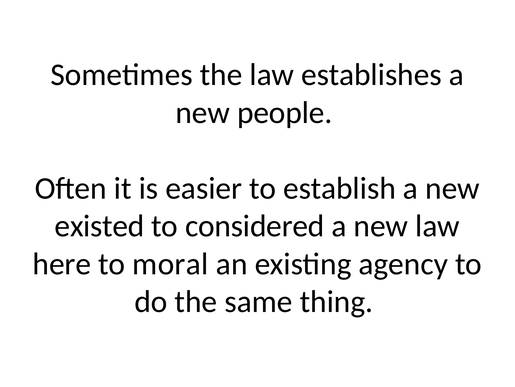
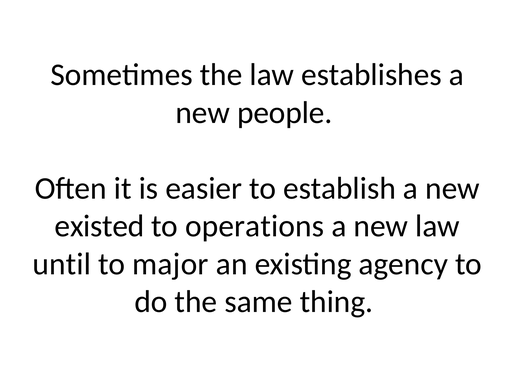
considered: considered -> operations (255, 226)
here: here -> until (62, 264)
moral: moral -> major (170, 264)
